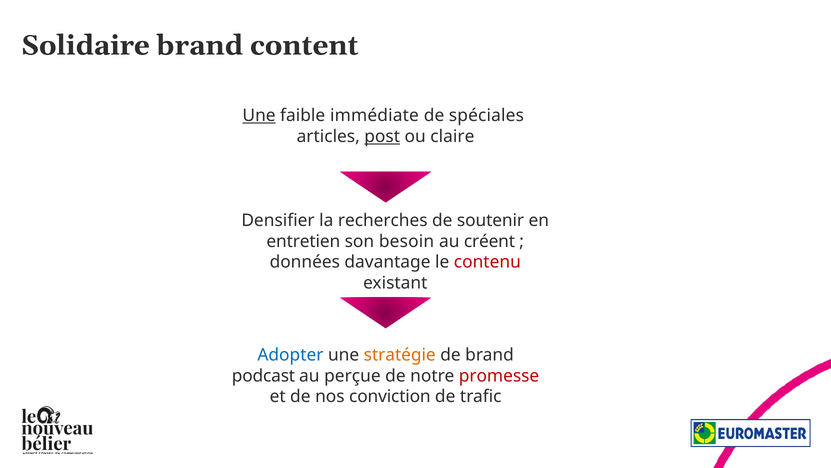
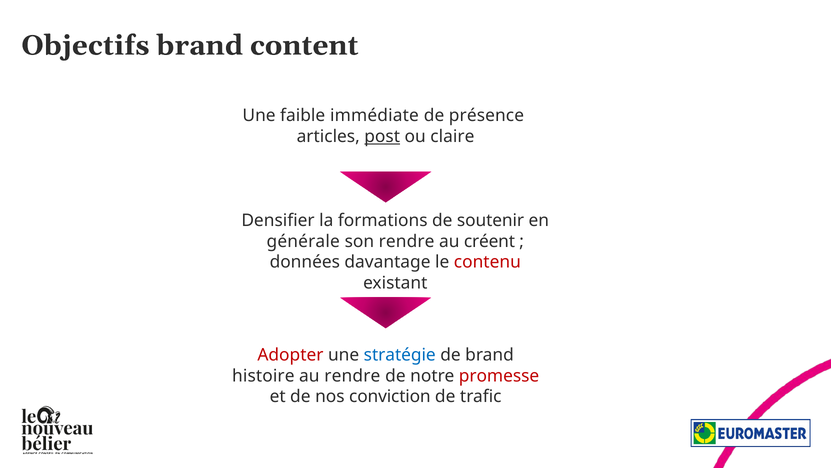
Solidaire: Solidaire -> Objectifs (85, 45)
Une underline: present -> none (259, 115)
spéciales: spéciales -> présence (486, 115)
recherches: recherches -> formations (383, 220)
entretien: entretien -> générale (303, 241)
son besoin: besoin -> rendre (407, 241)
Adopter colour: blue -> red (290, 355)
stratégie colour: orange -> blue (400, 355)
podcast: podcast -> histoire (263, 375)
au perçue: perçue -> rendre (352, 375)
